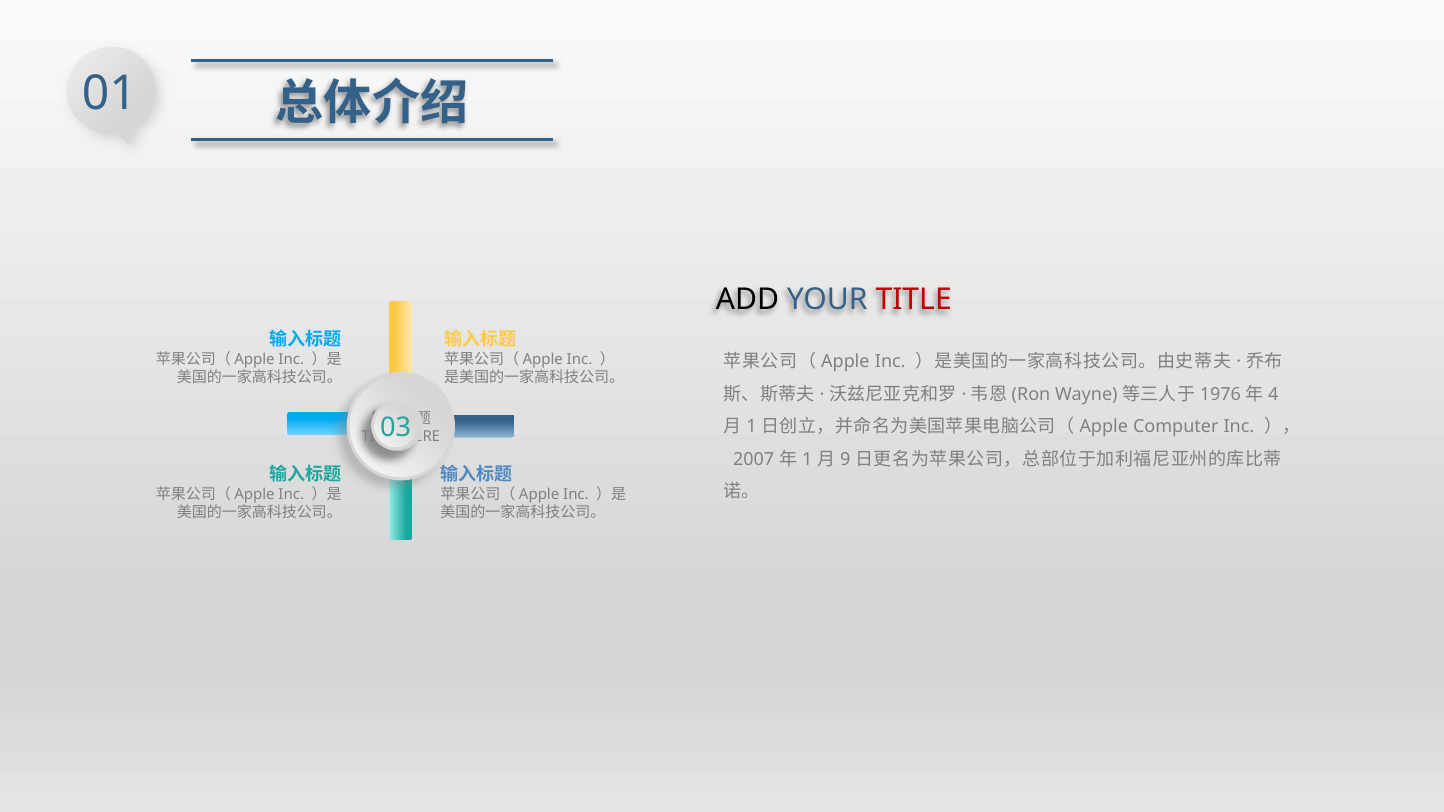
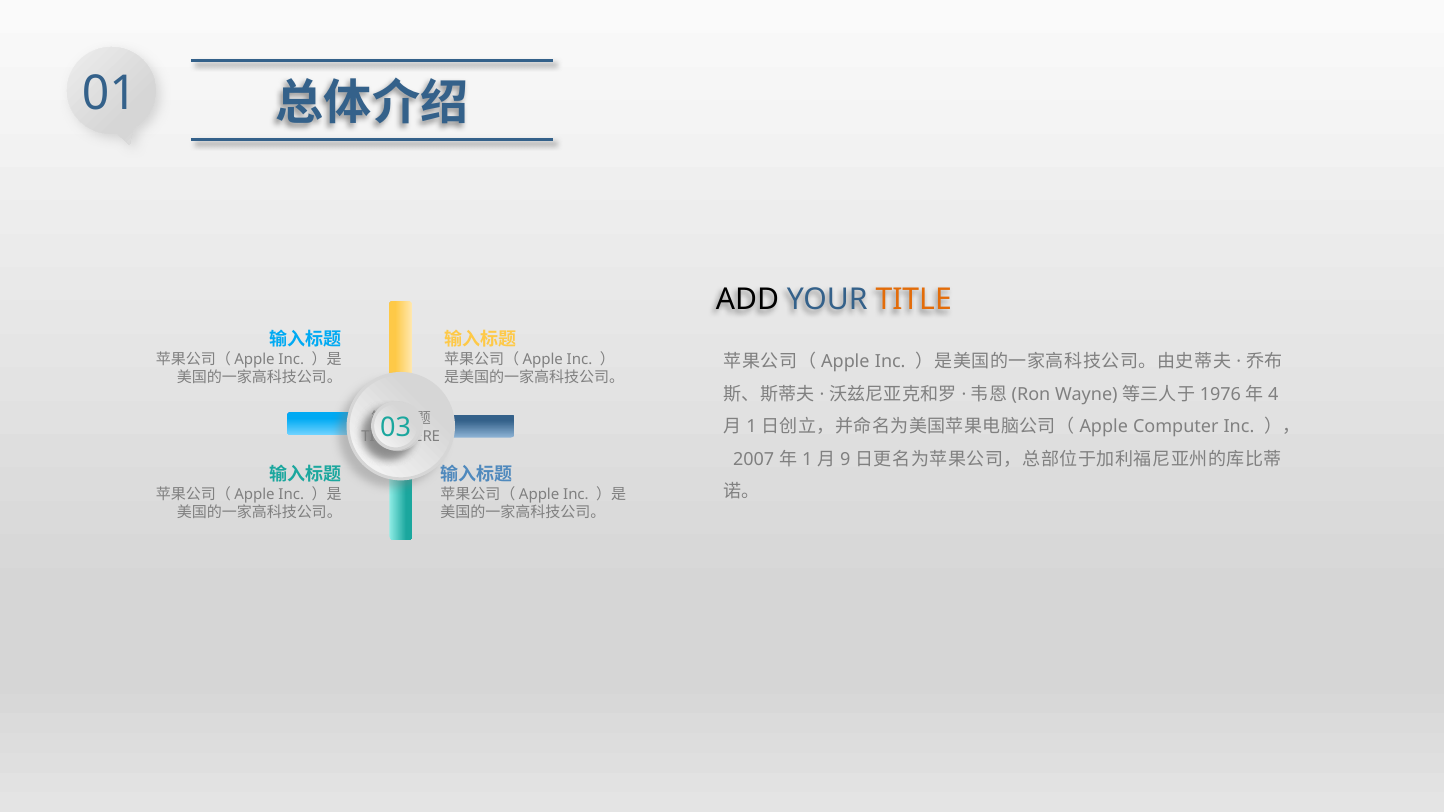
TITLE colour: red -> orange (914, 300)
